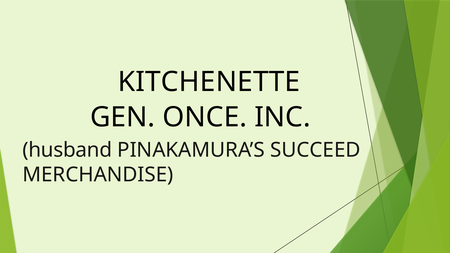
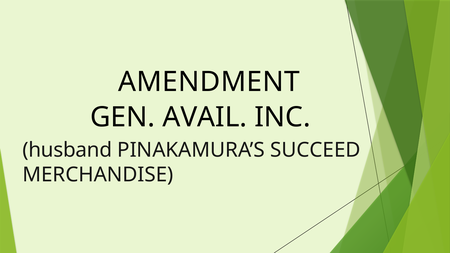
KITCHENETTE: KITCHENETTE -> AMENDMENT (209, 82)
ONCE: ONCE -> AVAIL (205, 117)
